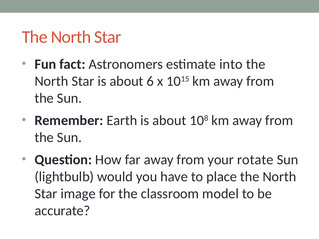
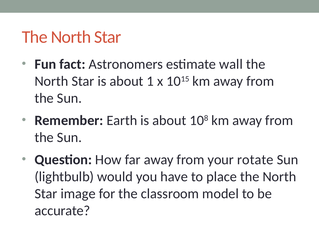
into: into -> wall (231, 64)
6: 6 -> 1 (150, 81)
